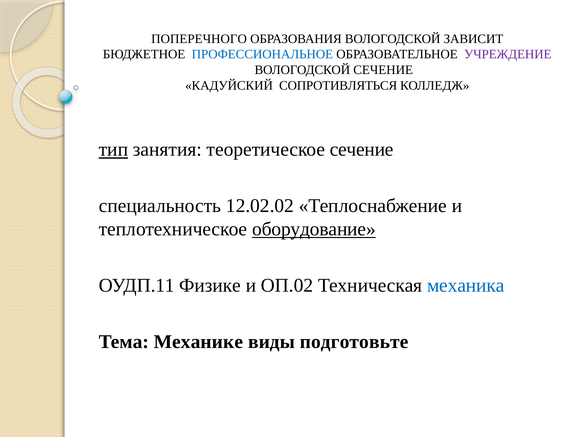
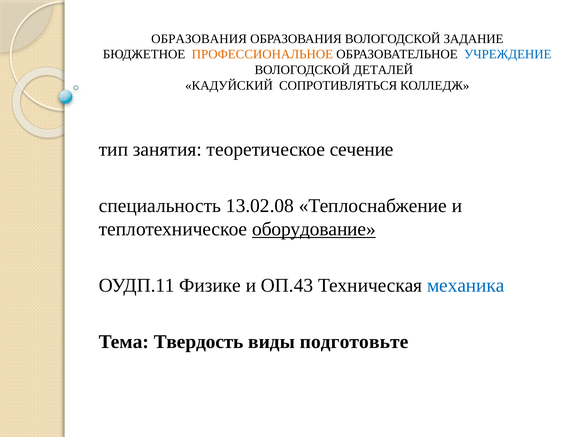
ПОПЕРЕЧНОГО: ПОПЕРЕЧНОГО -> ОБРАЗОВАНИЯ (199, 39)
ЗАВИСИТ: ЗАВИСИТ -> ЗАДАНИЕ (474, 39)
ПРОФЕССИОНАЛЬНОЕ colour: blue -> orange (262, 54)
УЧРЕЖДЕНИЕ colour: purple -> blue (508, 54)
ВОЛОГОДСКОЙ СЕЧЕНИЕ: СЕЧЕНИЕ -> ДЕТАЛЕЙ (383, 70)
тип underline: present -> none (113, 150)
12.02.02: 12.02.02 -> 13.02.08 (260, 206)
ОП.02: ОП.02 -> ОП.43 (287, 286)
Механике: Механике -> Твердость (199, 342)
